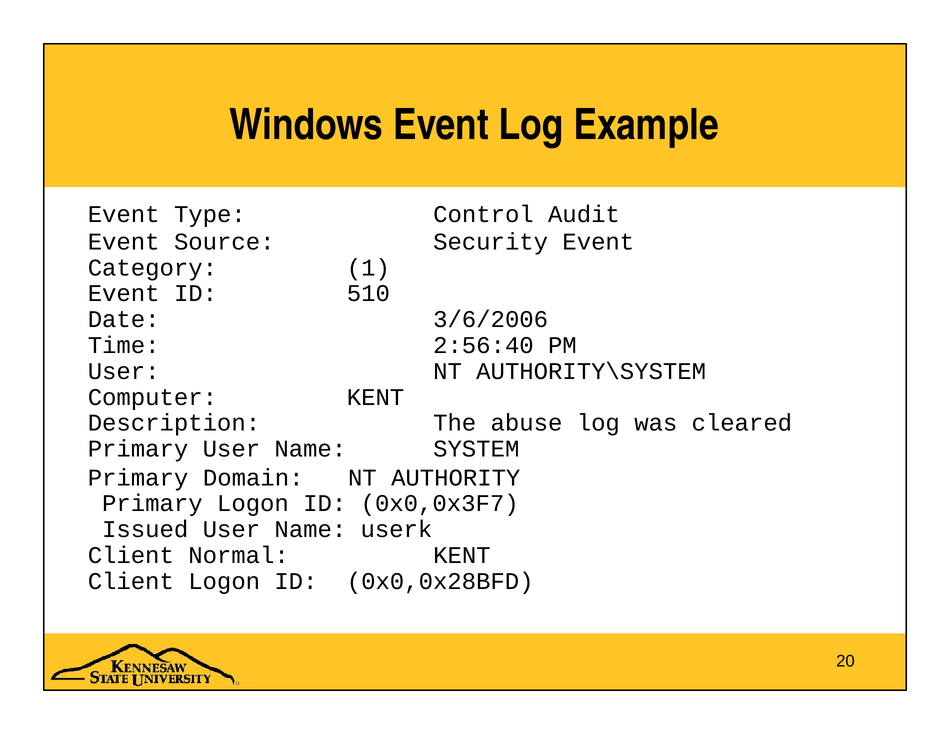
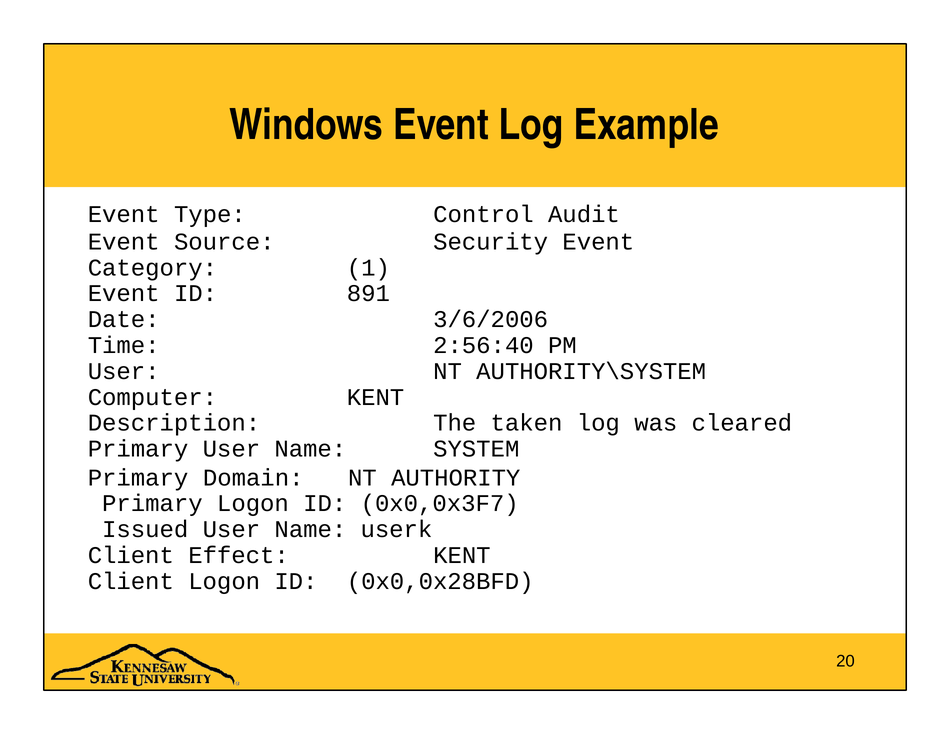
510: 510 -> 891 (368, 294)
abuse: abuse -> taken (526, 423)
Normal: Normal -> Effect (239, 555)
